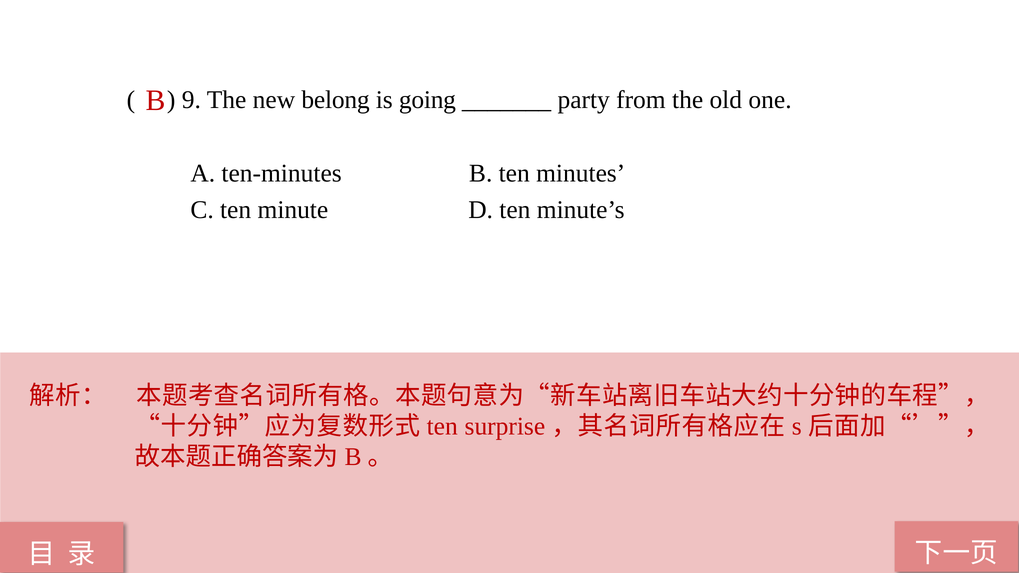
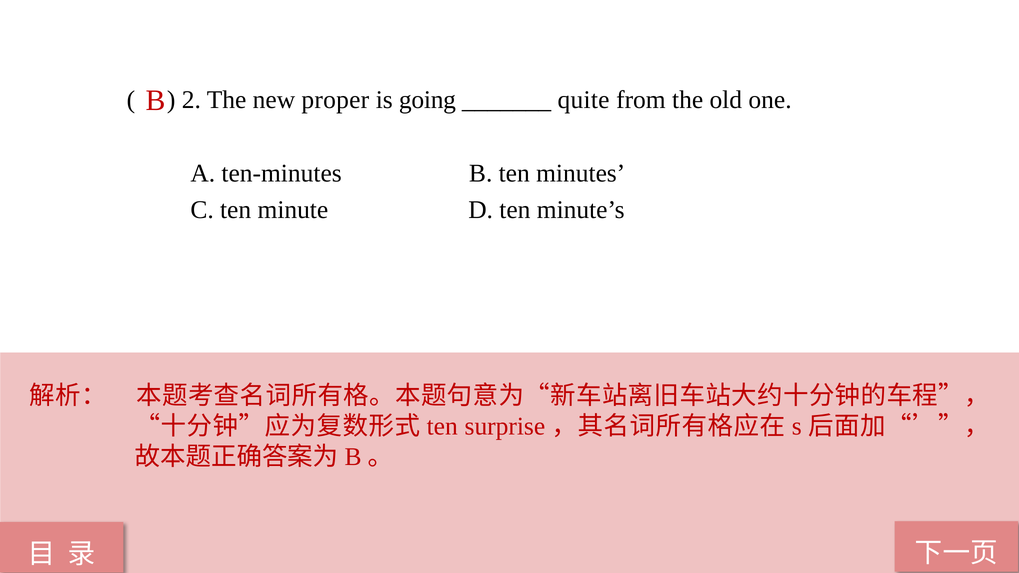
9: 9 -> 2 (191, 100)
belong: belong -> proper (335, 100)
party: party -> quite (584, 100)
